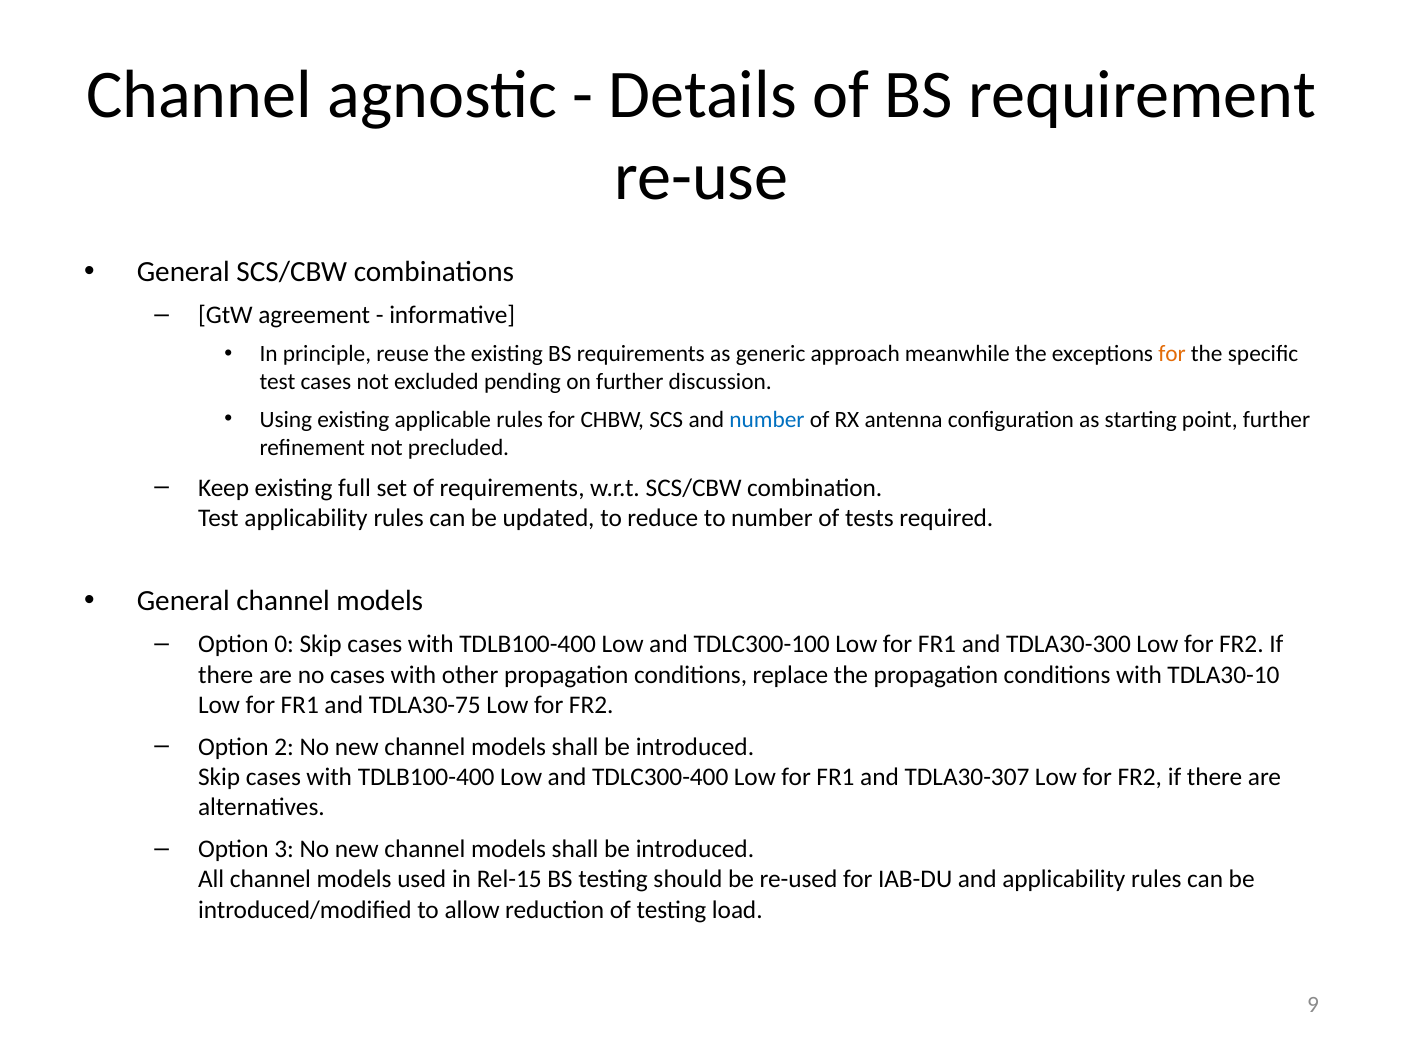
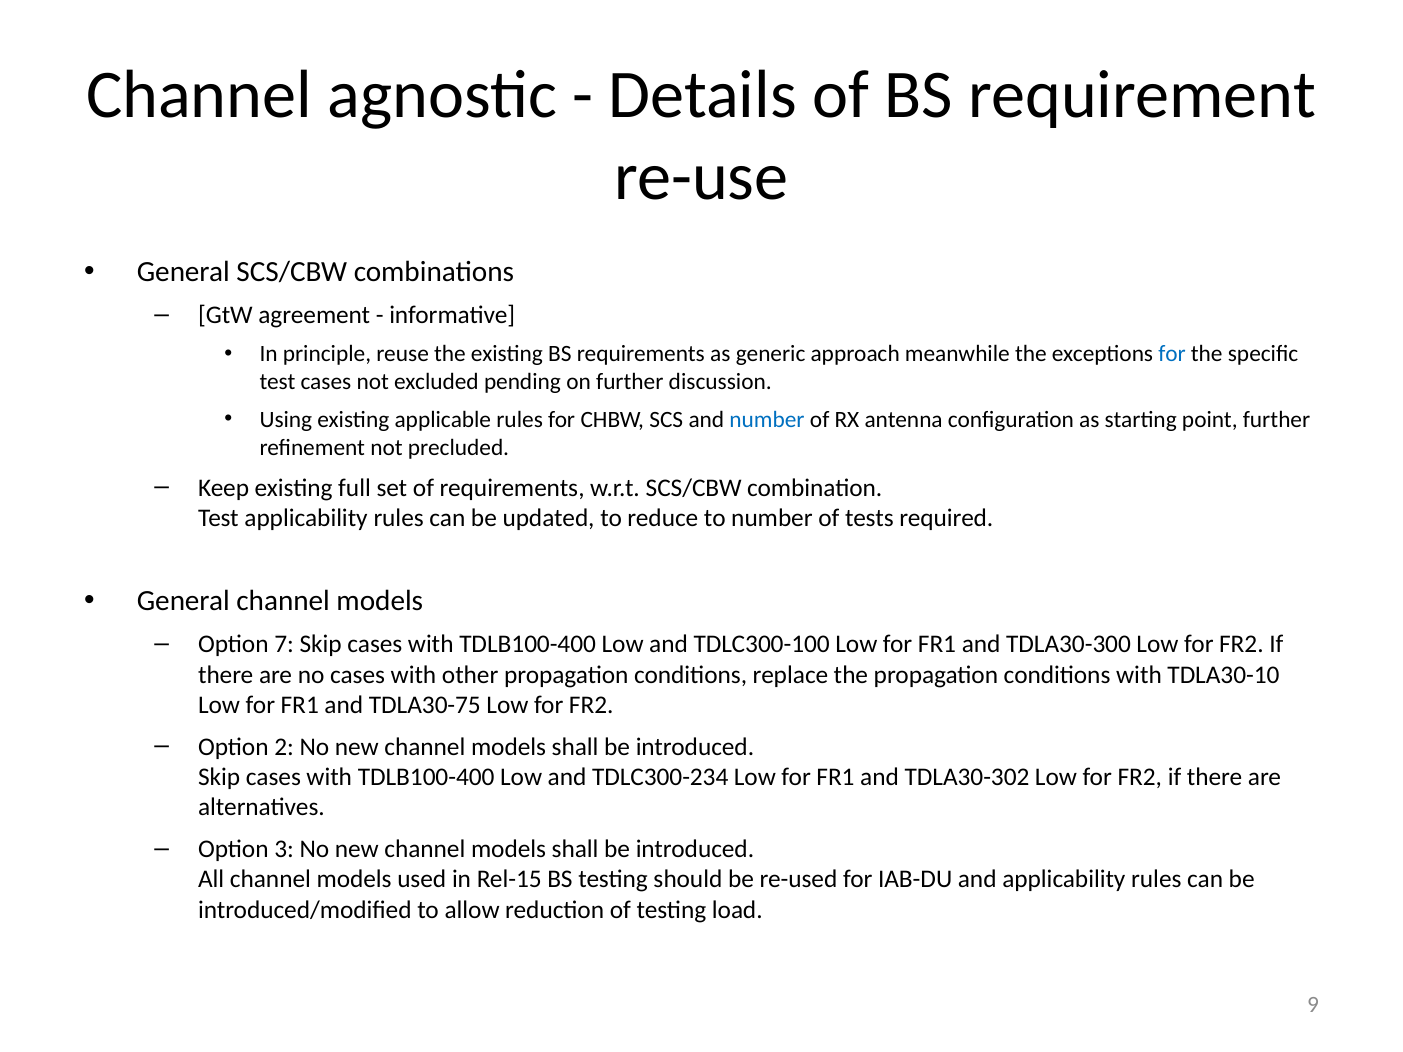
for colour: orange -> blue (1172, 354)
0: 0 -> 7 (284, 645)
TDLC300-400: TDLC300-400 -> TDLC300-234 (660, 777)
TDLA30-307: TDLA30-307 -> TDLA30-302 (967, 777)
